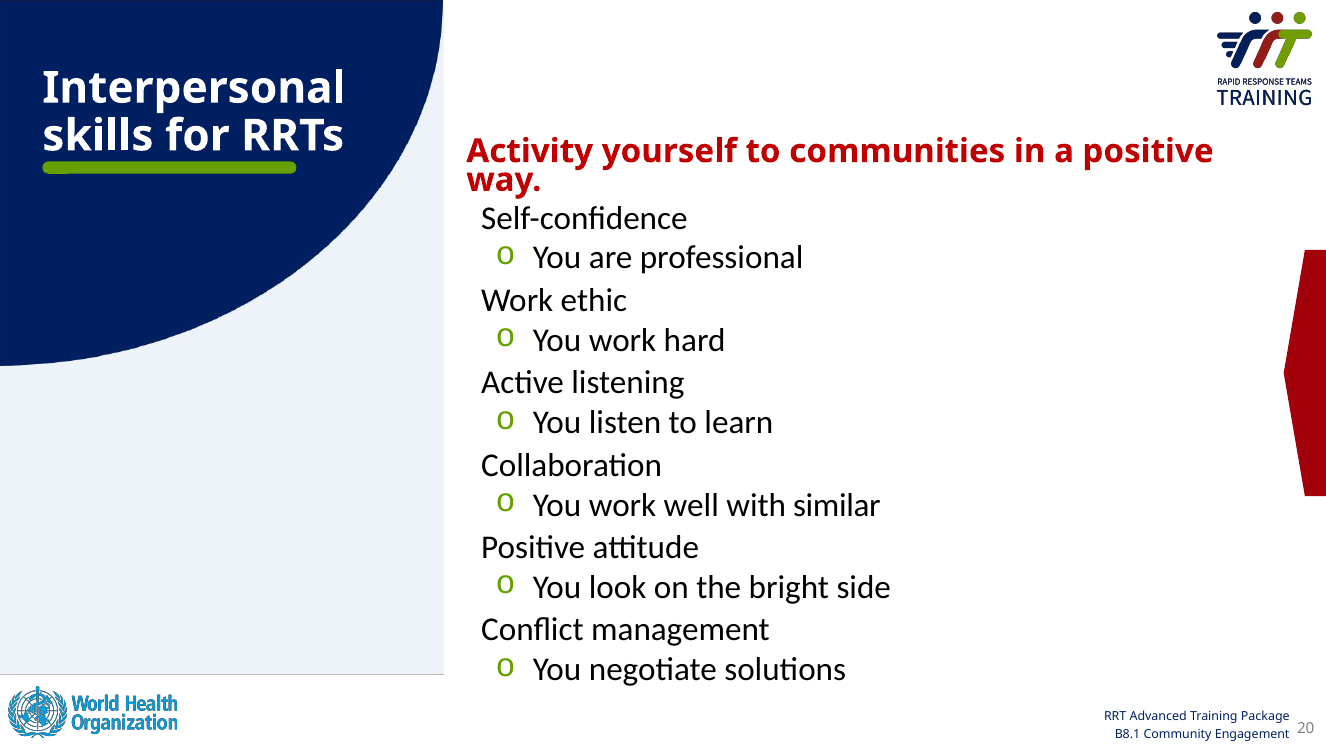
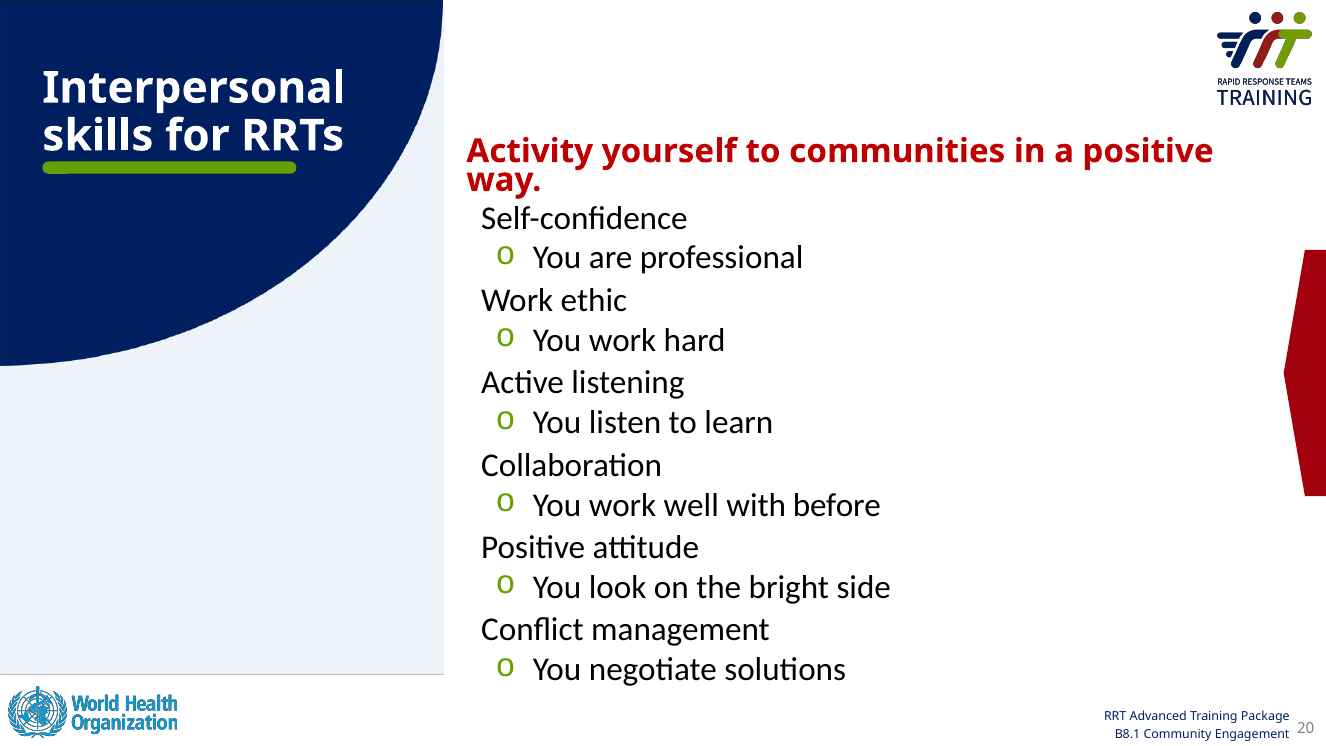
similar: similar -> before (837, 505)
